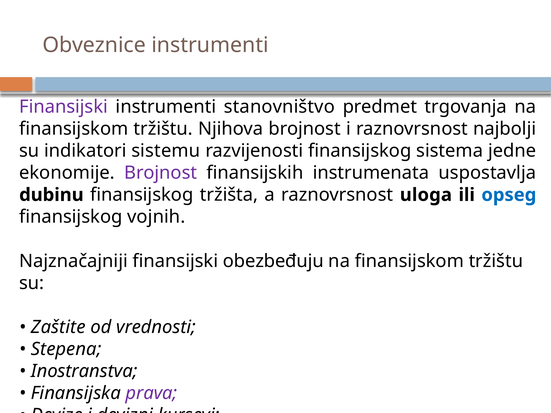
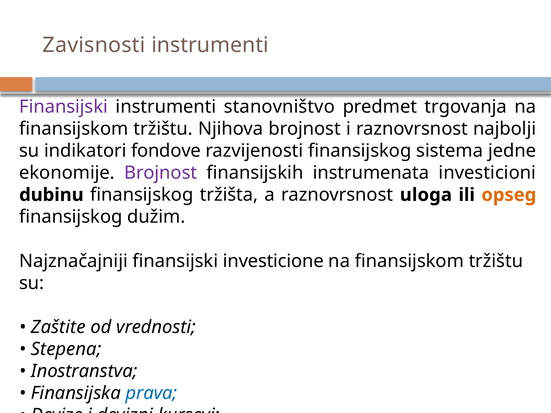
Obveznice: Obveznice -> Zavisnosti (94, 45)
sistemu: sistemu -> fondove (166, 151)
uspostavlja: uspostavlja -> investicioni (487, 173)
opseg colour: blue -> orange (509, 195)
vojnih: vojnih -> dužim (156, 217)
obezbeđuju: obezbeđuju -> investicione (273, 261)
prava colour: purple -> blue (151, 393)
